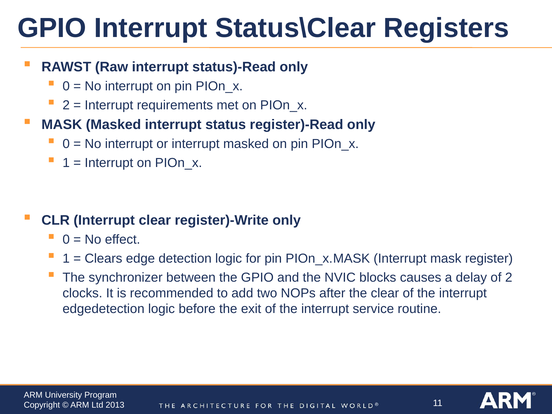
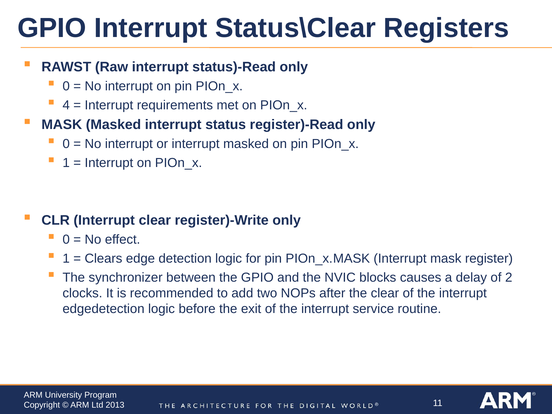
2: 2 -> 4 (66, 105)
